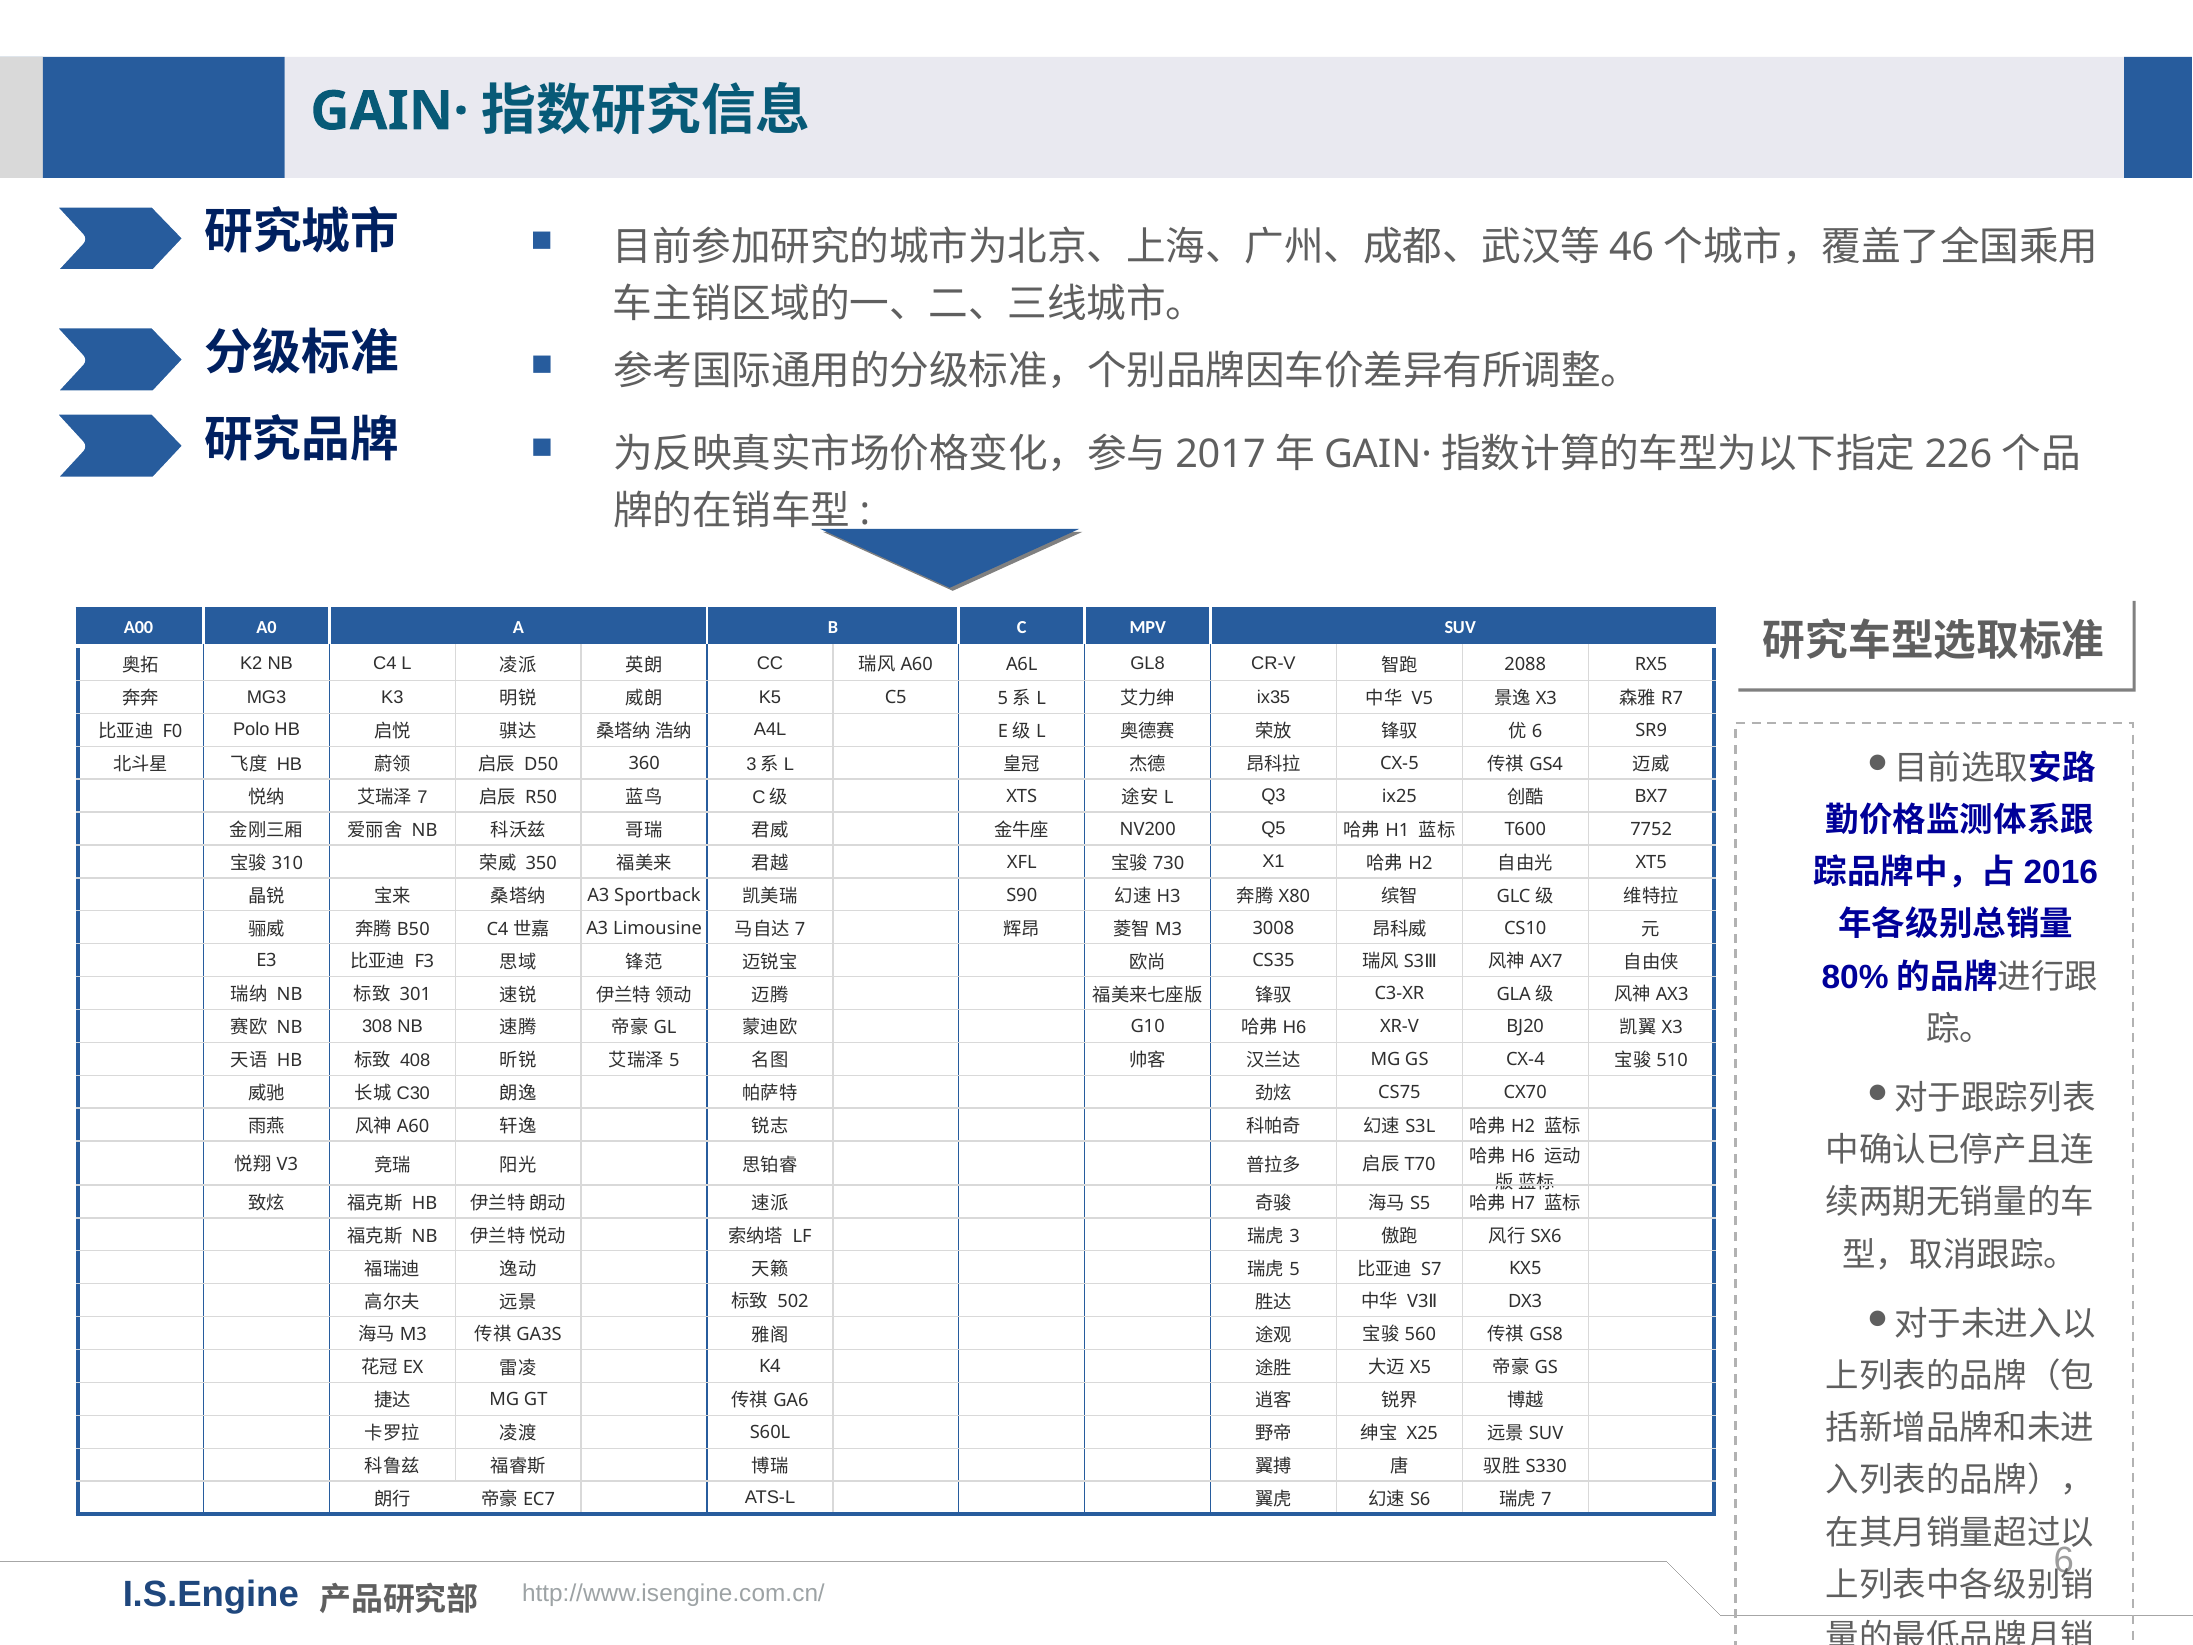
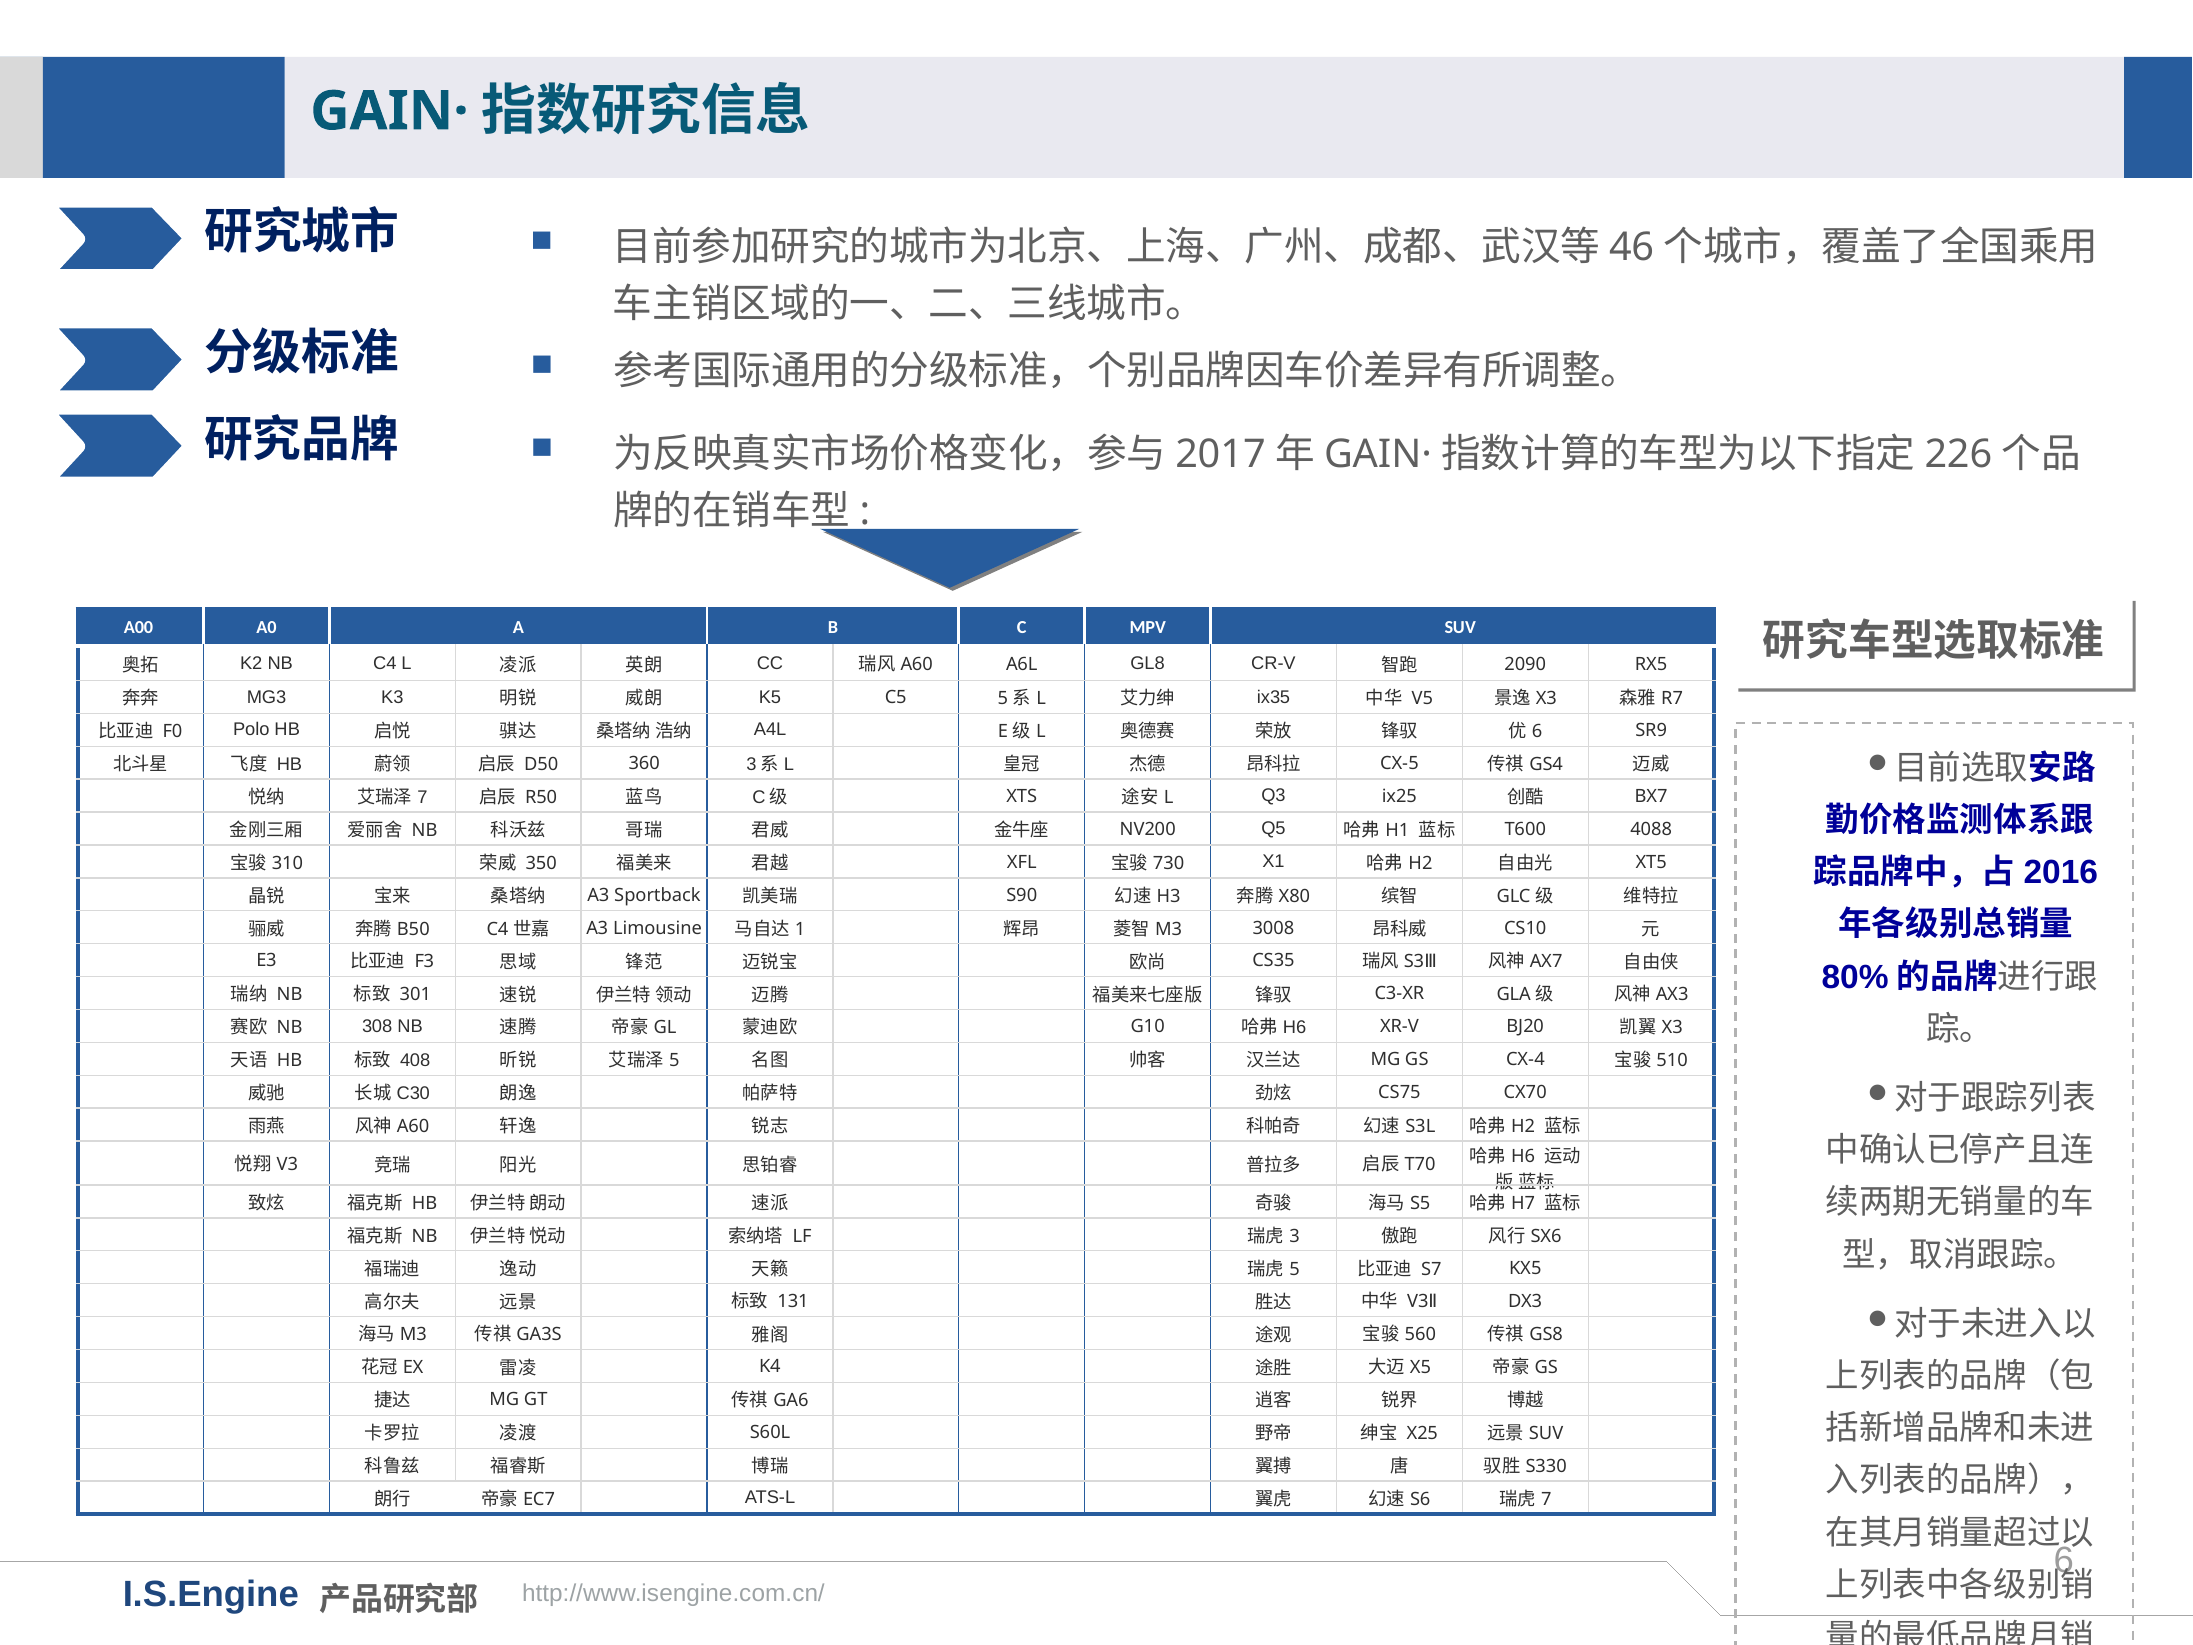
2088: 2088 -> 2090 (1525, 664)
7752: 7752 -> 4088 (1651, 829)
7: 7 -> 1 (800, 929)
502: 502 -> 131 (793, 1302)
